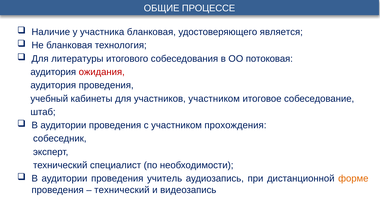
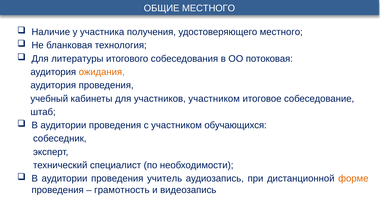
ОБЩИЕ ПРОЦЕССЕ: ПРОЦЕССЕ -> МЕСТНОГО (209, 8)
участника бланковая: бланковая -> получения (151, 32)
удостоверяющего является: является -> местного (281, 32)
ожидания colour: red -> orange (102, 72)
прохождения: прохождения -> обучающихся (236, 125)
технический: технический -> грамотность (122, 190)
